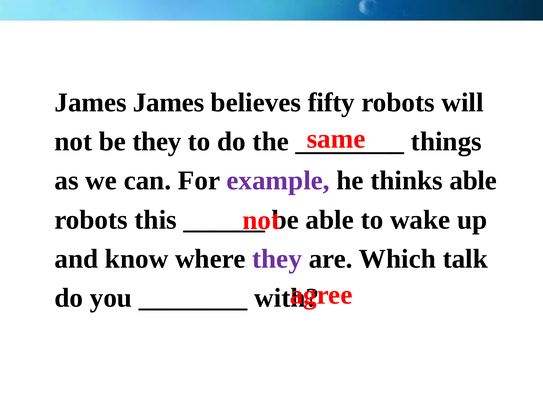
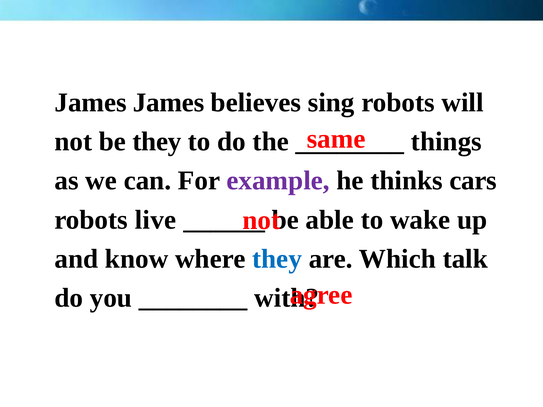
fifty: fifty -> sing (331, 103)
thinks able: able -> cars (473, 181)
this: this -> live (156, 220)
they colour: purple -> blue (277, 259)
